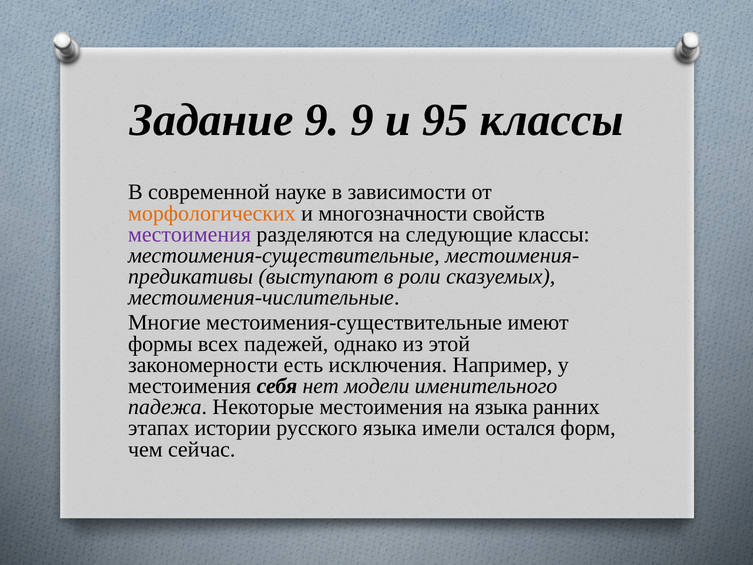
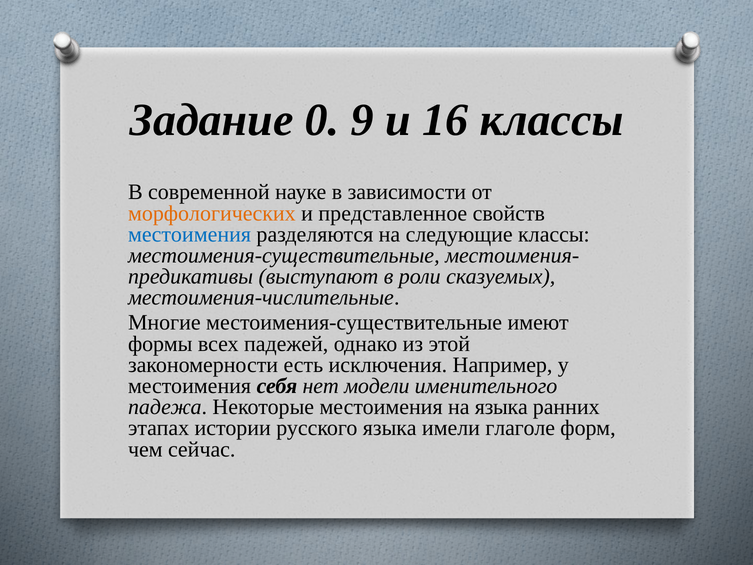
Задание 9: 9 -> 0 (322, 120)
95: 95 -> 16 (445, 120)
многозначности: многозначности -> представленное (393, 213)
местоимения colour: purple -> blue (190, 234)
остался: остался -> глаголе (520, 428)
